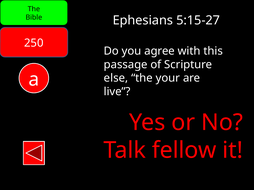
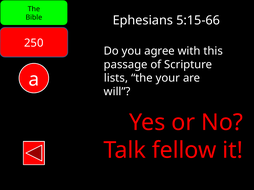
5:15-27: 5:15-27 -> 5:15-66 (198, 20)
else: else -> lists (116, 78)
live: live -> will (117, 92)
